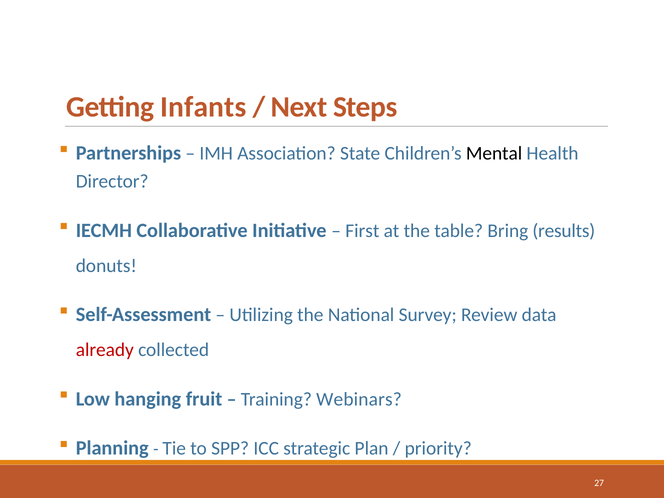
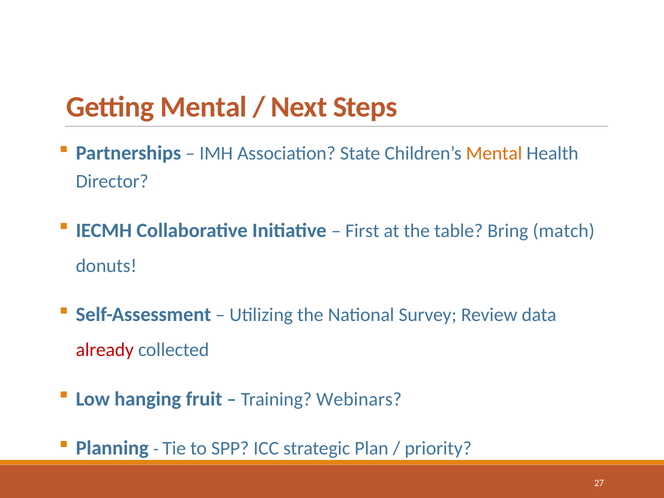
Getting Infants: Infants -> Mental (204, 107)
Mental colour: black -> orange (494, 153)
results: results -> match (564, 231)
